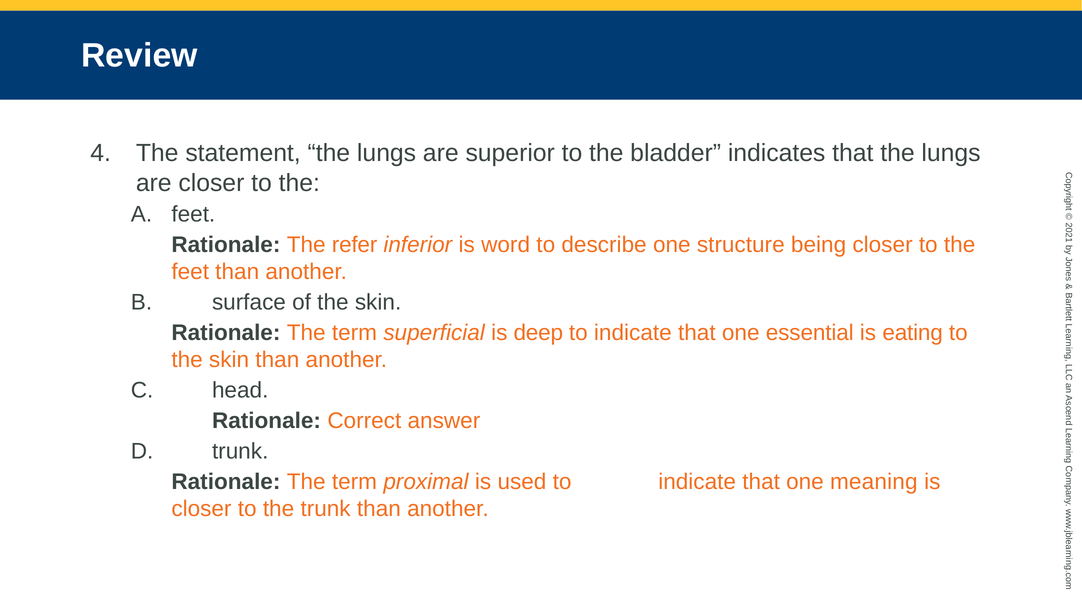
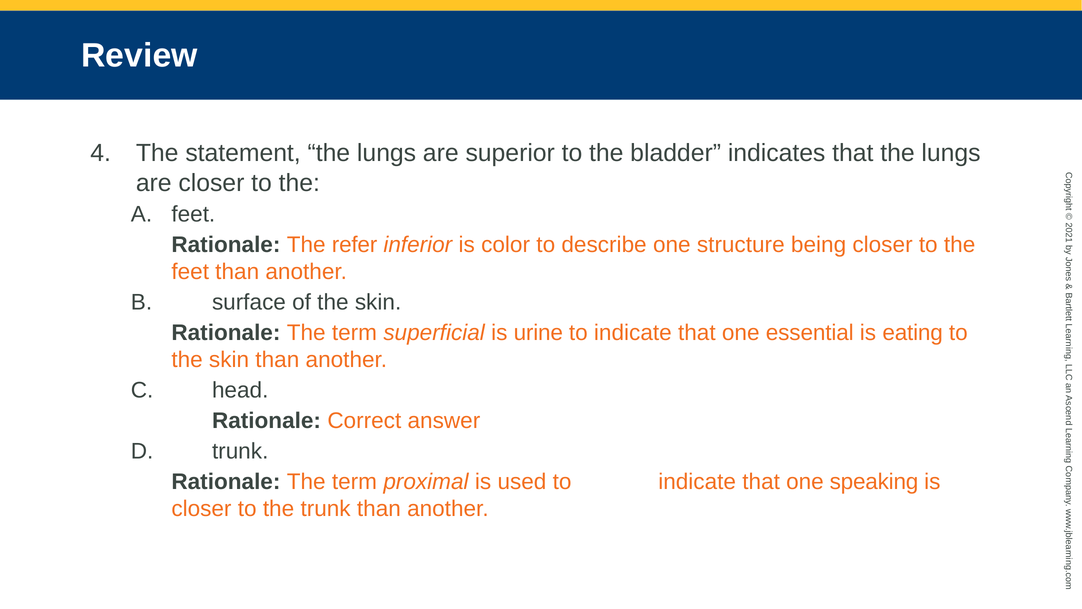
word: word -> color (506, 245)
deep: deep -> urine (538, 333)
meaning: meaning -> speaking (874, 482)
